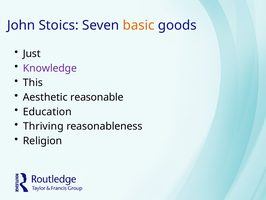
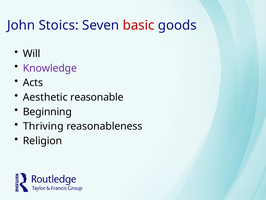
basic colour: orange -> red (139, 25)
Just: Just -> Will (32, 54)
This: This -> Acts (33, 83)
Education: Education -> Beginning (47, 112)
